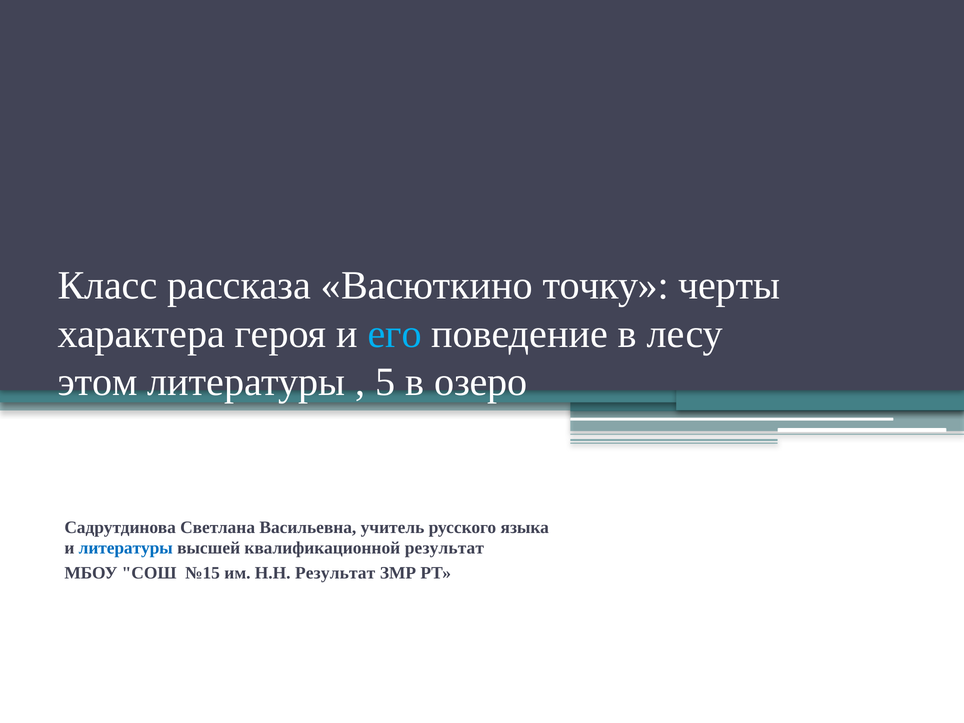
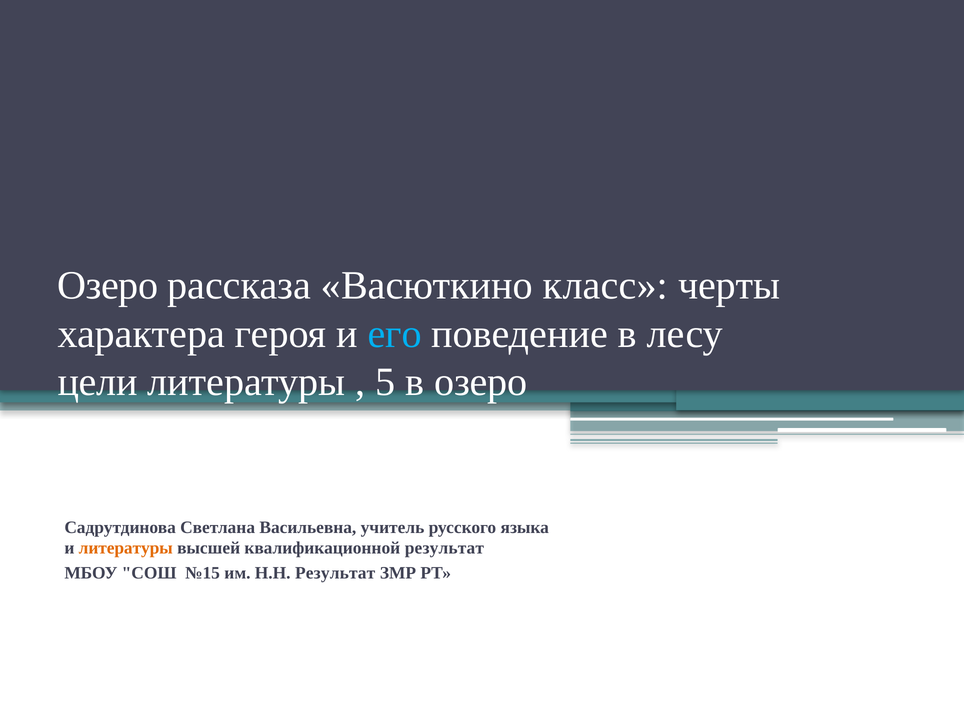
Класс: Класс -> Озеро (108, 286)
точку: точку -> класс (605, 286)
этом: этом -> цели (98, 382)
литературы colour: blue -> orange (126, 548)
